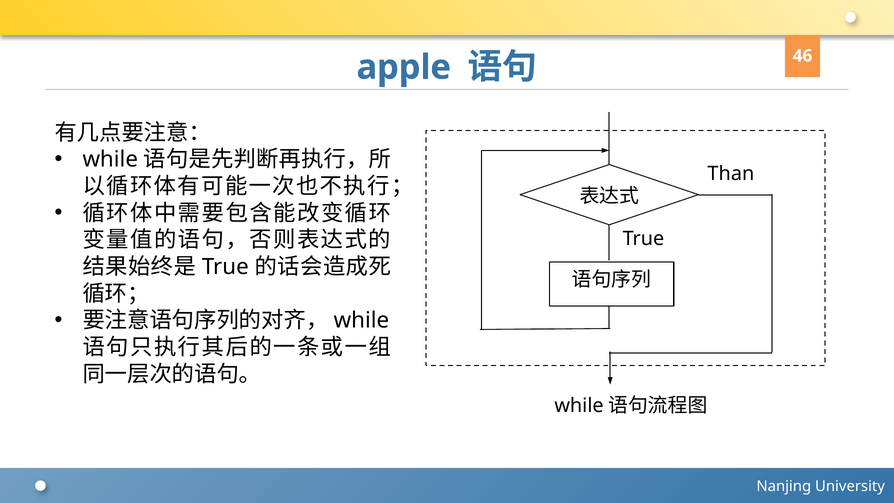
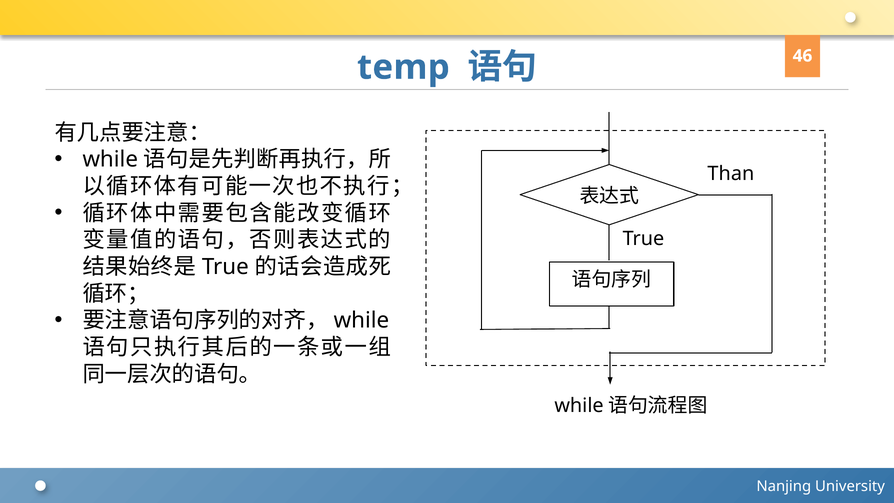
apple: apple -> temp (403, 67)
